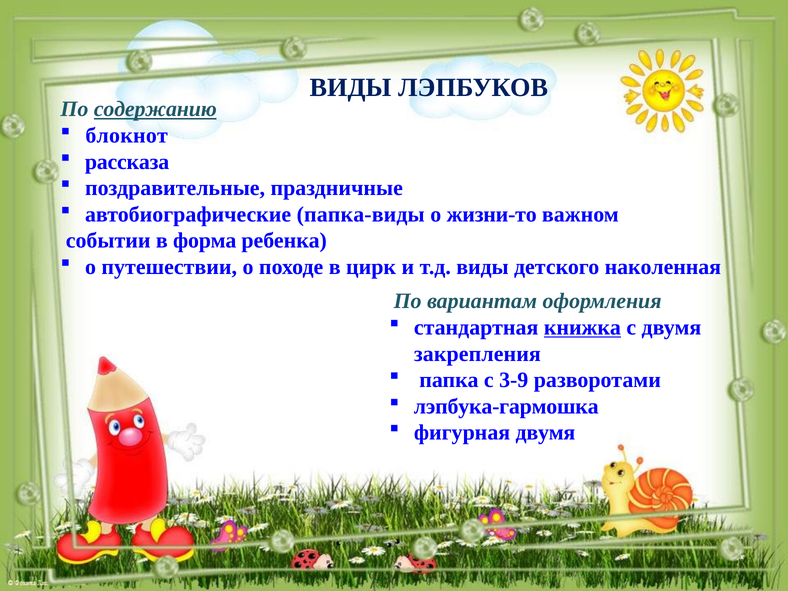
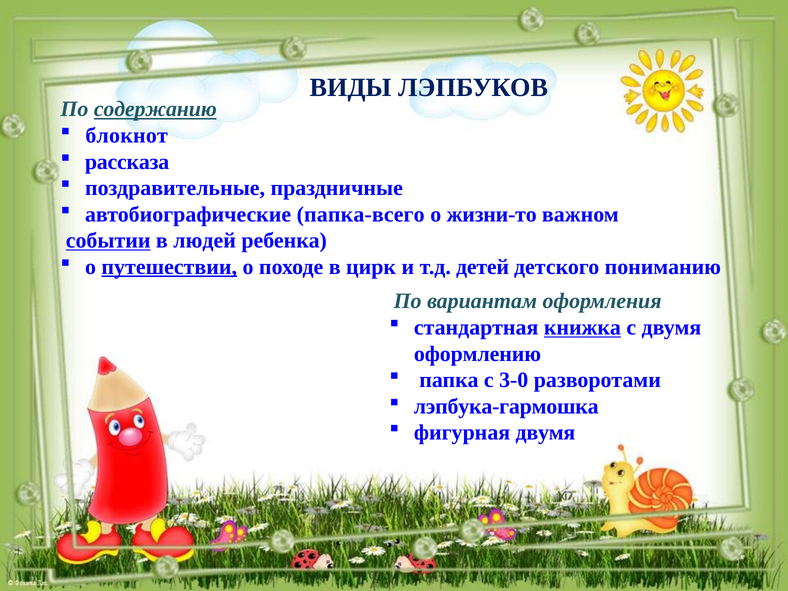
папка-виды: папка-виды -> папка-всего (361, 214)
событии underline: none -> present (108, 241)
форма: форма -> людей (205, 241)
путешествии underline: none -> present (169, 267)
т.д виды: виды -> детей (483, 267)
наколенная: наколенная -> пониманию (663, 267)
закрепления: закрепления -> оформлению (478, 354)
3-9: 3-9 -> 3-0 (514, 380)
